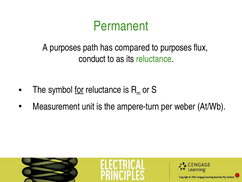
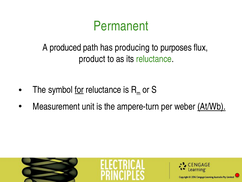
A purposes: purposes -> produced (65, 47)
compared: compared -> producing (132, 47)
conduct: conduct -> product (92, 59)
At/Wb underline: none -> present (212, 106)
